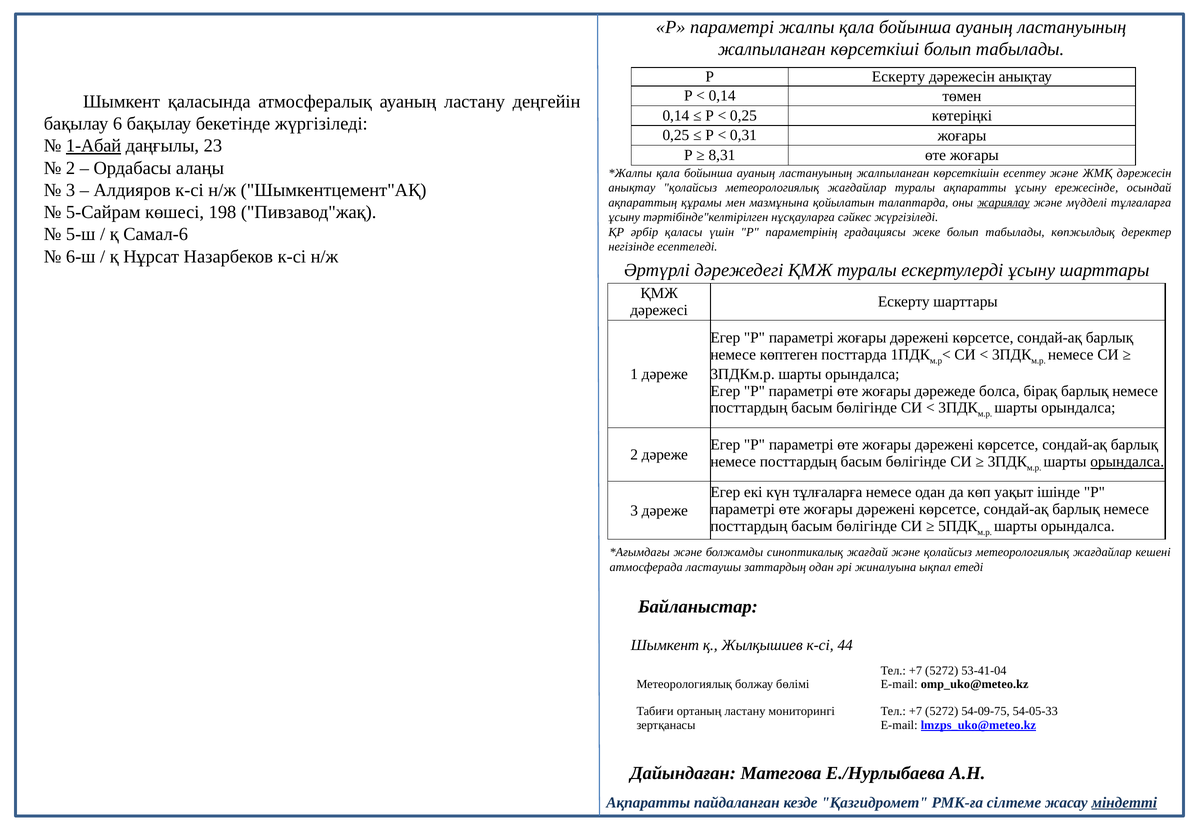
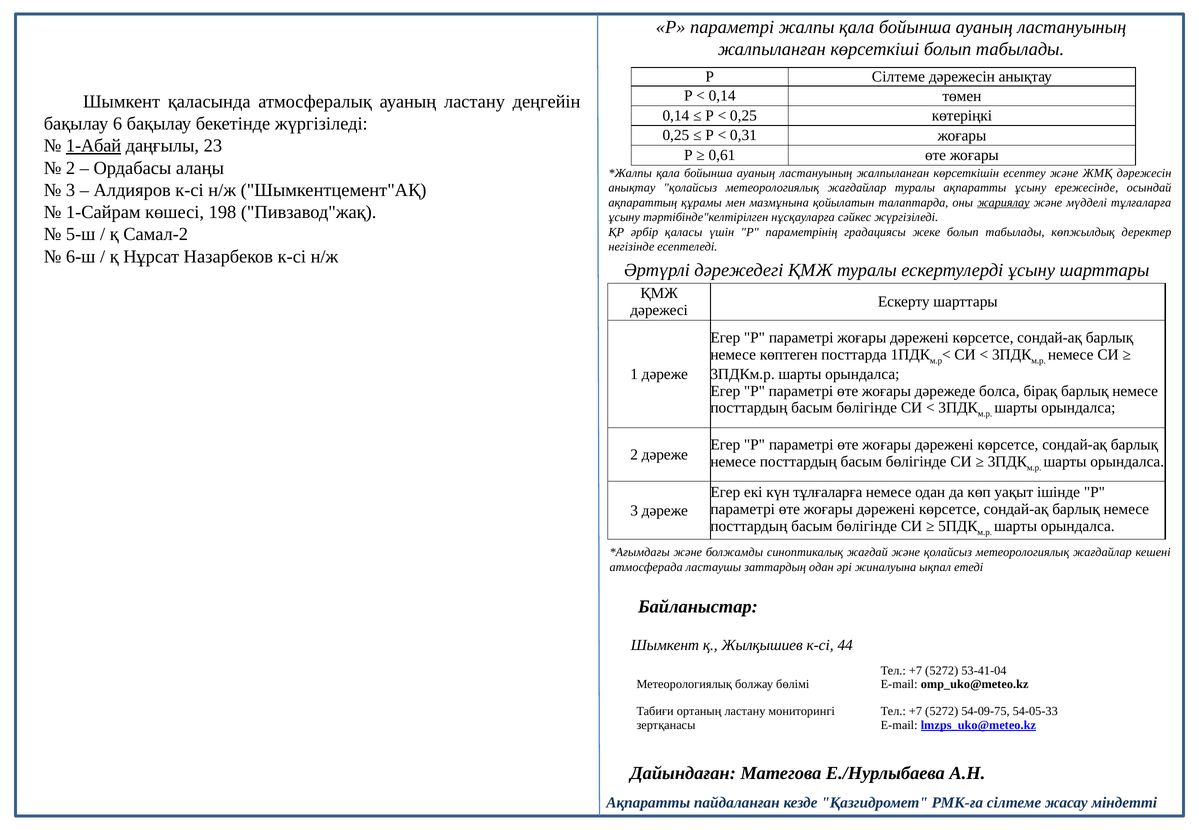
Р Ескерту: Ескерту -> Сілтеме (898, 77)
8,31: 8,31 -> 0,61 (722, 155)
5-Сайрам: 5-Сайрам -> 1-Сайрам (103, 212)
Самал-6: Самал-6 -> Самал-2 (156, 234)
орындалса underline: present -> none (1127, 462)
міндетті underline: present -> none (1124, 803)
